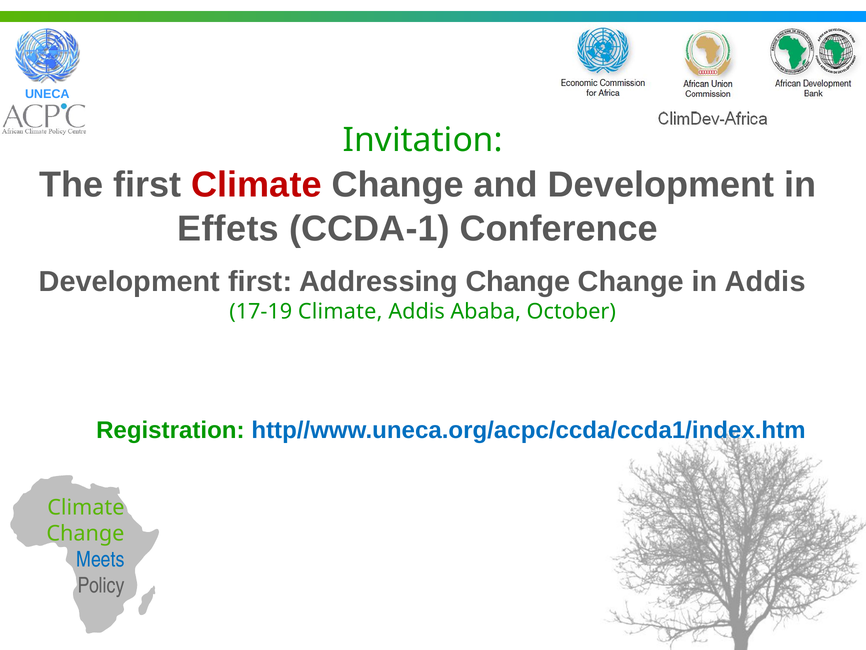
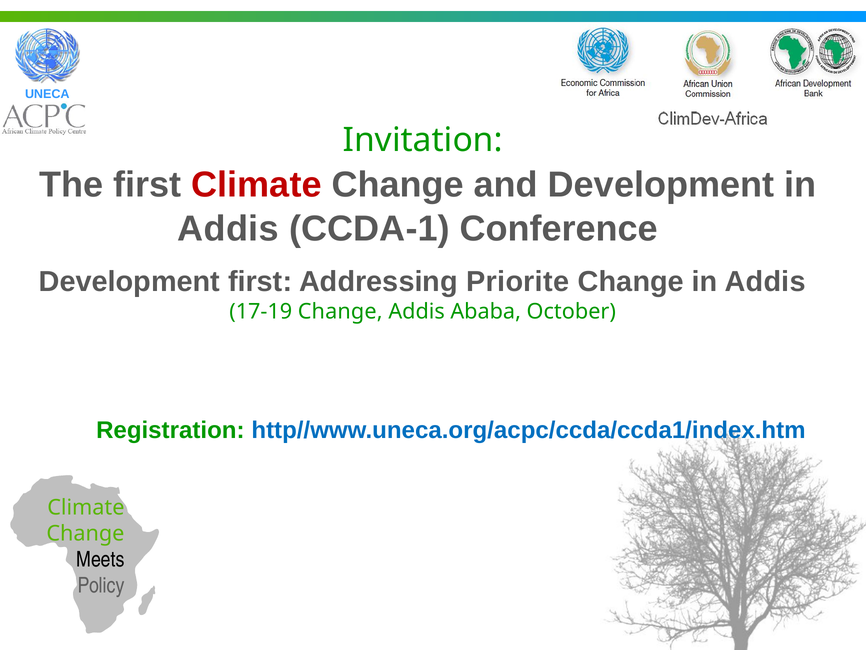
Effets: Effets -> Addis (228, 228)
Addressing Change: Change -> Priorite (518, 281)
17-19 Climate: Climate -> Change (340, 311)
Meets colour: blue -> black (101, 559)
